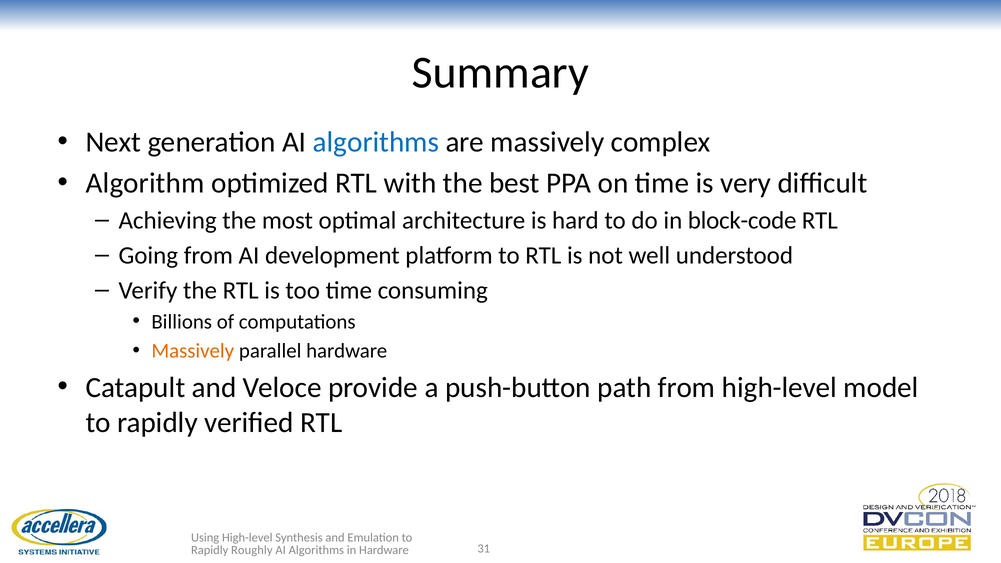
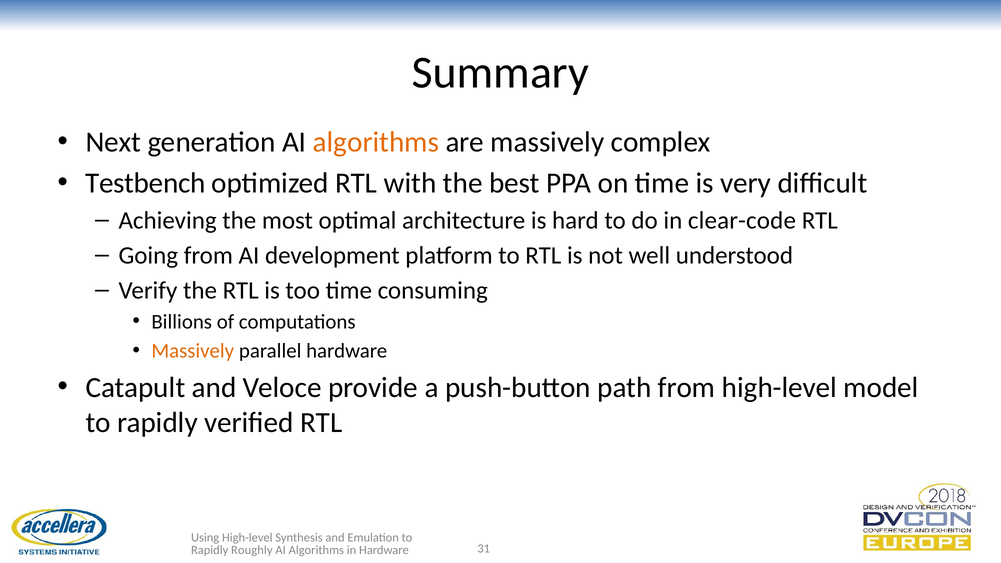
algorithms colour: blue -> orange (376, 142)
Algorithm: Algorithm -> Testbench (145, 183)
block-code: block-code -> clear-code (742, 220)
